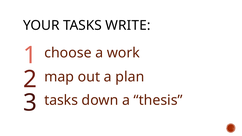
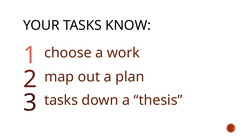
WRITE: WRITE -> KNOW (128, 26)
